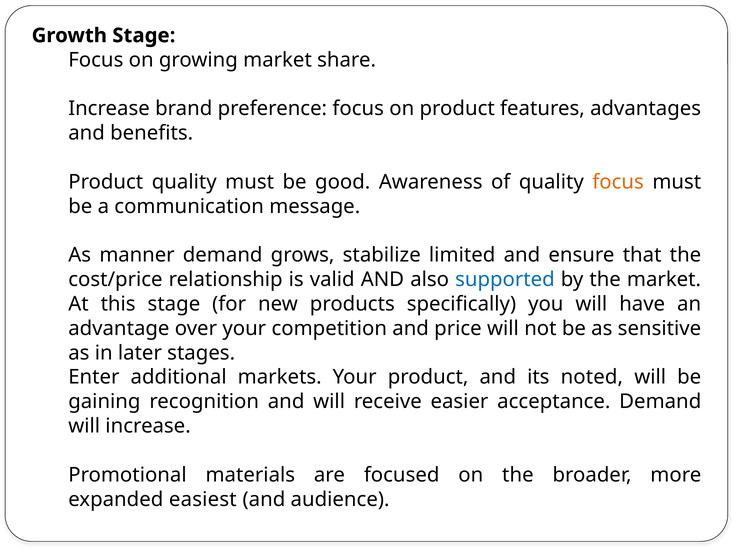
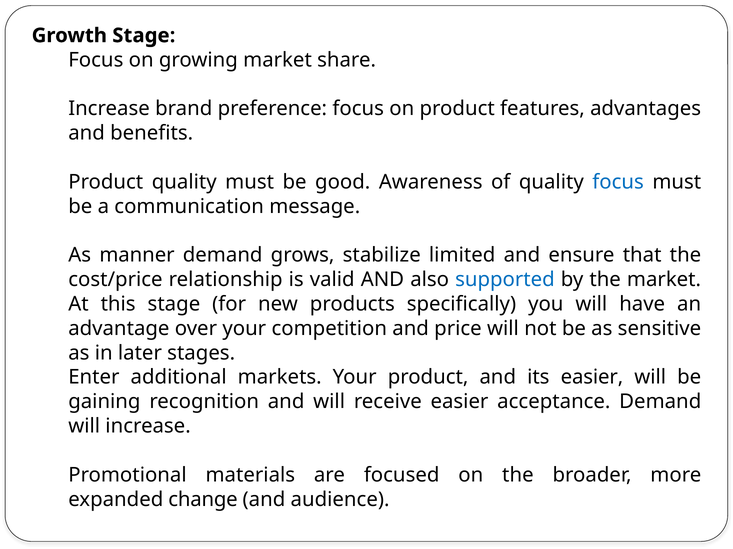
focus colour: orange -> blue (618, 182)
its noted: noted -> easier (592, 378)
easiest: easiest -> change (203, 500)
